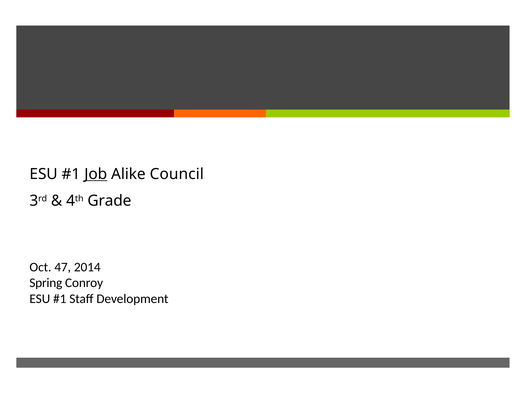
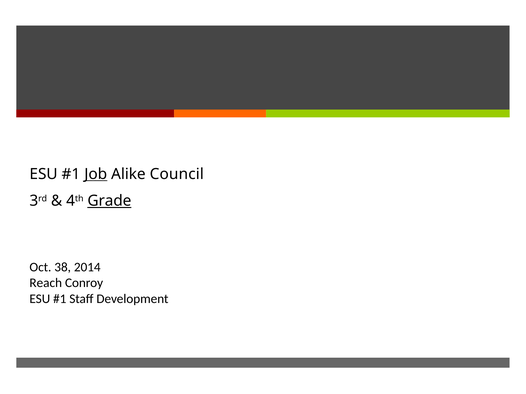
Grade underline: none -> present (109, 201)
47: 47 -> 38 (63, 268)
Spring: Spring -> Reach (46, 283)
